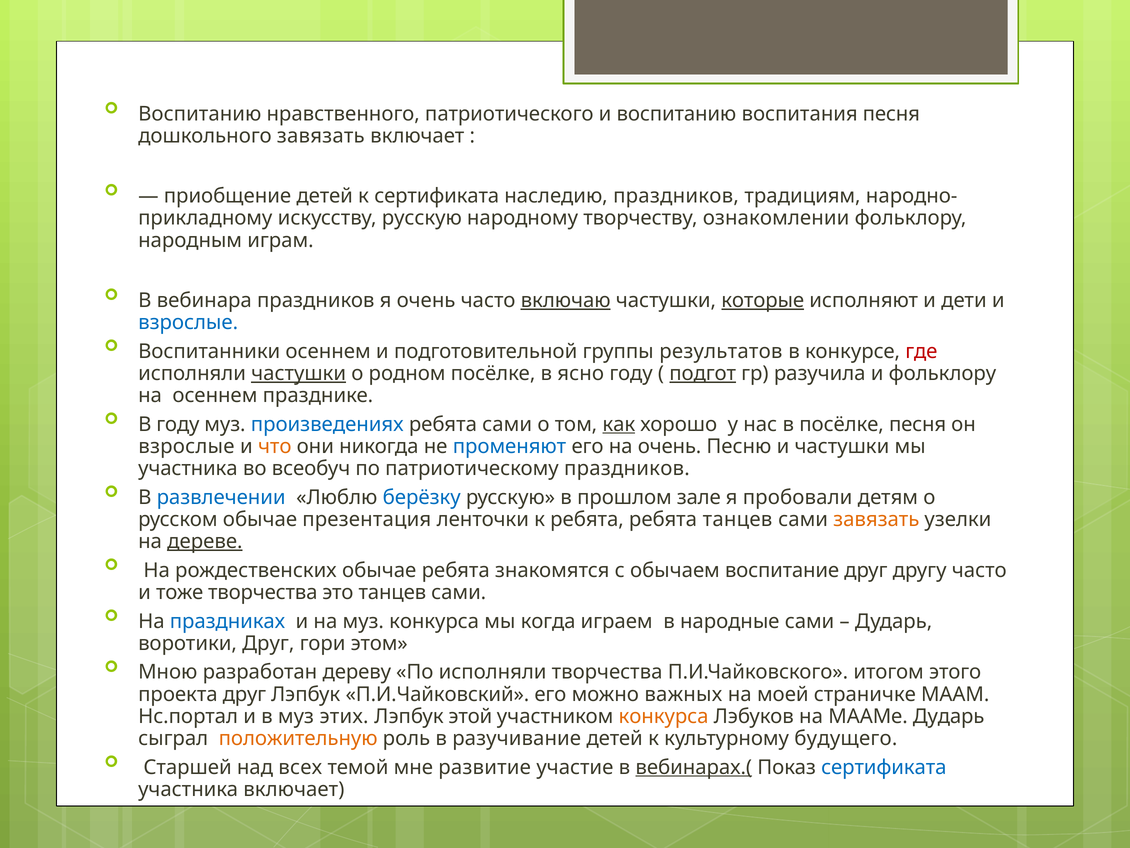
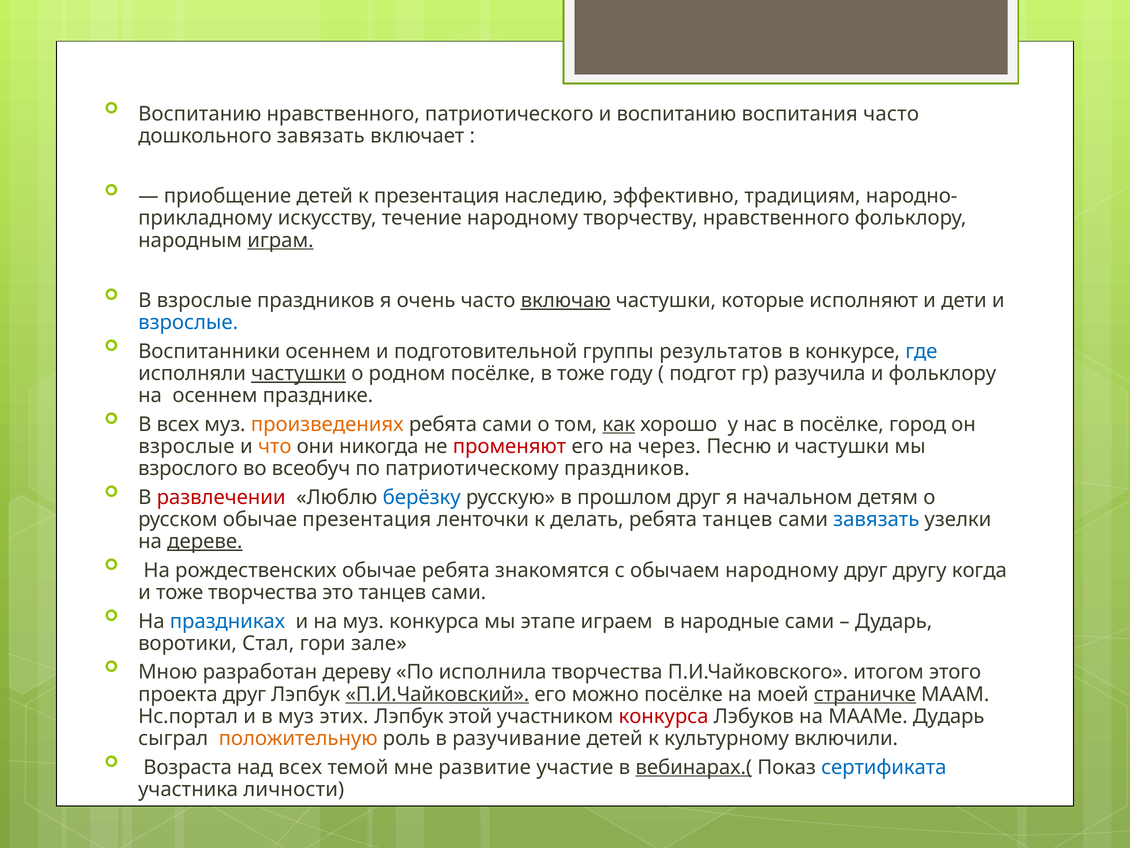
воспитания песня: песня -> часто (891, 114)
к сертификата: сертификата -> презентация (437, 196)
наследию праздников: праздников -> эффективно (676, 196)
искусству русскую: русскую -> течение (422, 218)
творчеству ознакомлении: ознакомлении -> нравственного (776, 218)
играм underline: none -> present (280, 240)
В вебинара: вебинара -> взрослые (204, 300)
которые underline: present -> none (763, 300)
где colour: red -> blue (921, 351)
в ясно: ясно -> тоже (581, 373)
подгот underline: present -> none (703, 373)
В году: году -> всех (178, 424)
произведениях colour: blue -> orange (327, 424)
посёлке песня: песня -> город (918, 424)
променяют colour: blue -> red (510, 446)
на очень: очень -> через (669, 446)
участника: участника -> взрослого (188, 468)
развлечении colour: blue -> red (221, 497)
прошлом зале: зале -> друг (699, 497)
пробовали: пробовали -> начальном (798, 497)
к ребята: ребята -> делать (587, 519)
завязать colour: orange -> blue (876, 519)
обычаем воспитание: воспитание -> народному (782, 570)
другу часто: часто -> когда (979, 570)
когда: когда -> этапе (548, 621)
воротики Друг: Друг -> Стал (268, 643)
этом: этом -> зале (379, 643)
По исполняли: исполняли -> исполнила (493, 672)
П.И.Чайковский underline: none -> present (437, 694)
можно важных: важных -> посёлке (684, 694)
страничке underline: none -> present (865, 694)
конкурса colour: orange -> red (664, 716)
будущего: будущего -> включили (846, 738)
Старшей: Старшей -> Возраста (188, 767)
участника включает: включает -> личности (294, 789)
